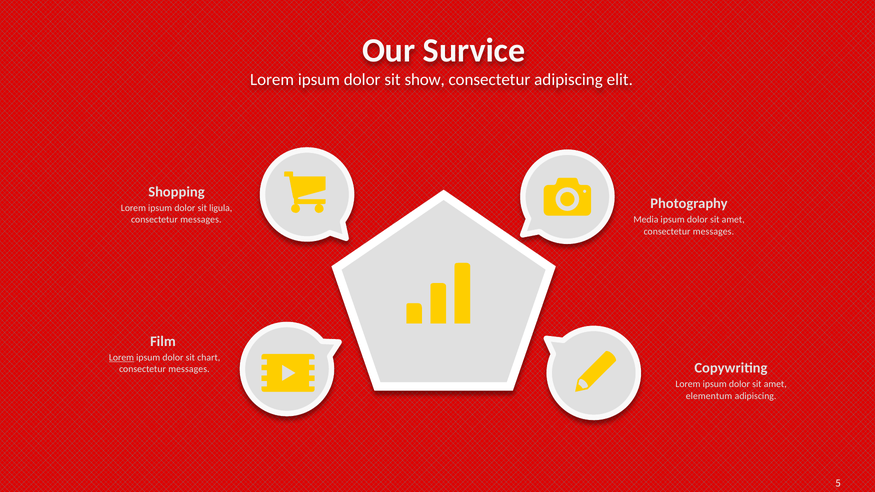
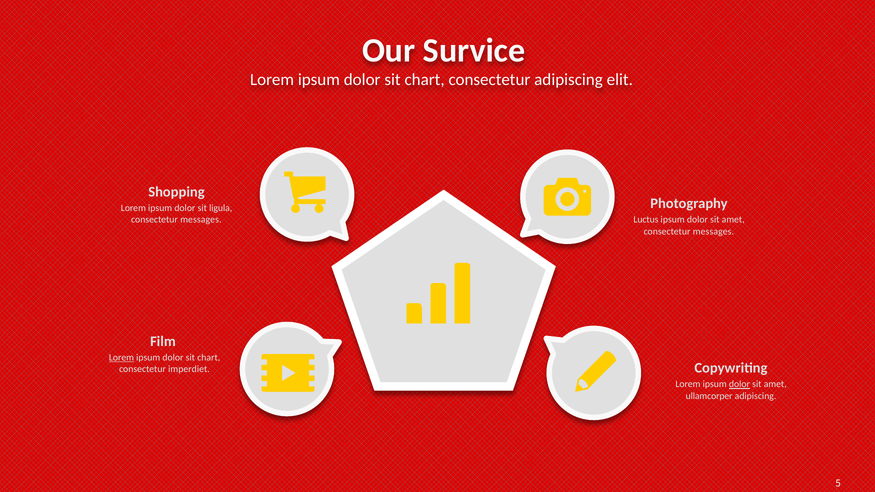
show: show -> chart (425, 80)
Media: Media -> Luctus (646, 220)
messages: messages -> imperdiet (189, 369)
dolor underline: none -> present (739, 384)
elementum: elementum -> ullamcorper (709, 396)
